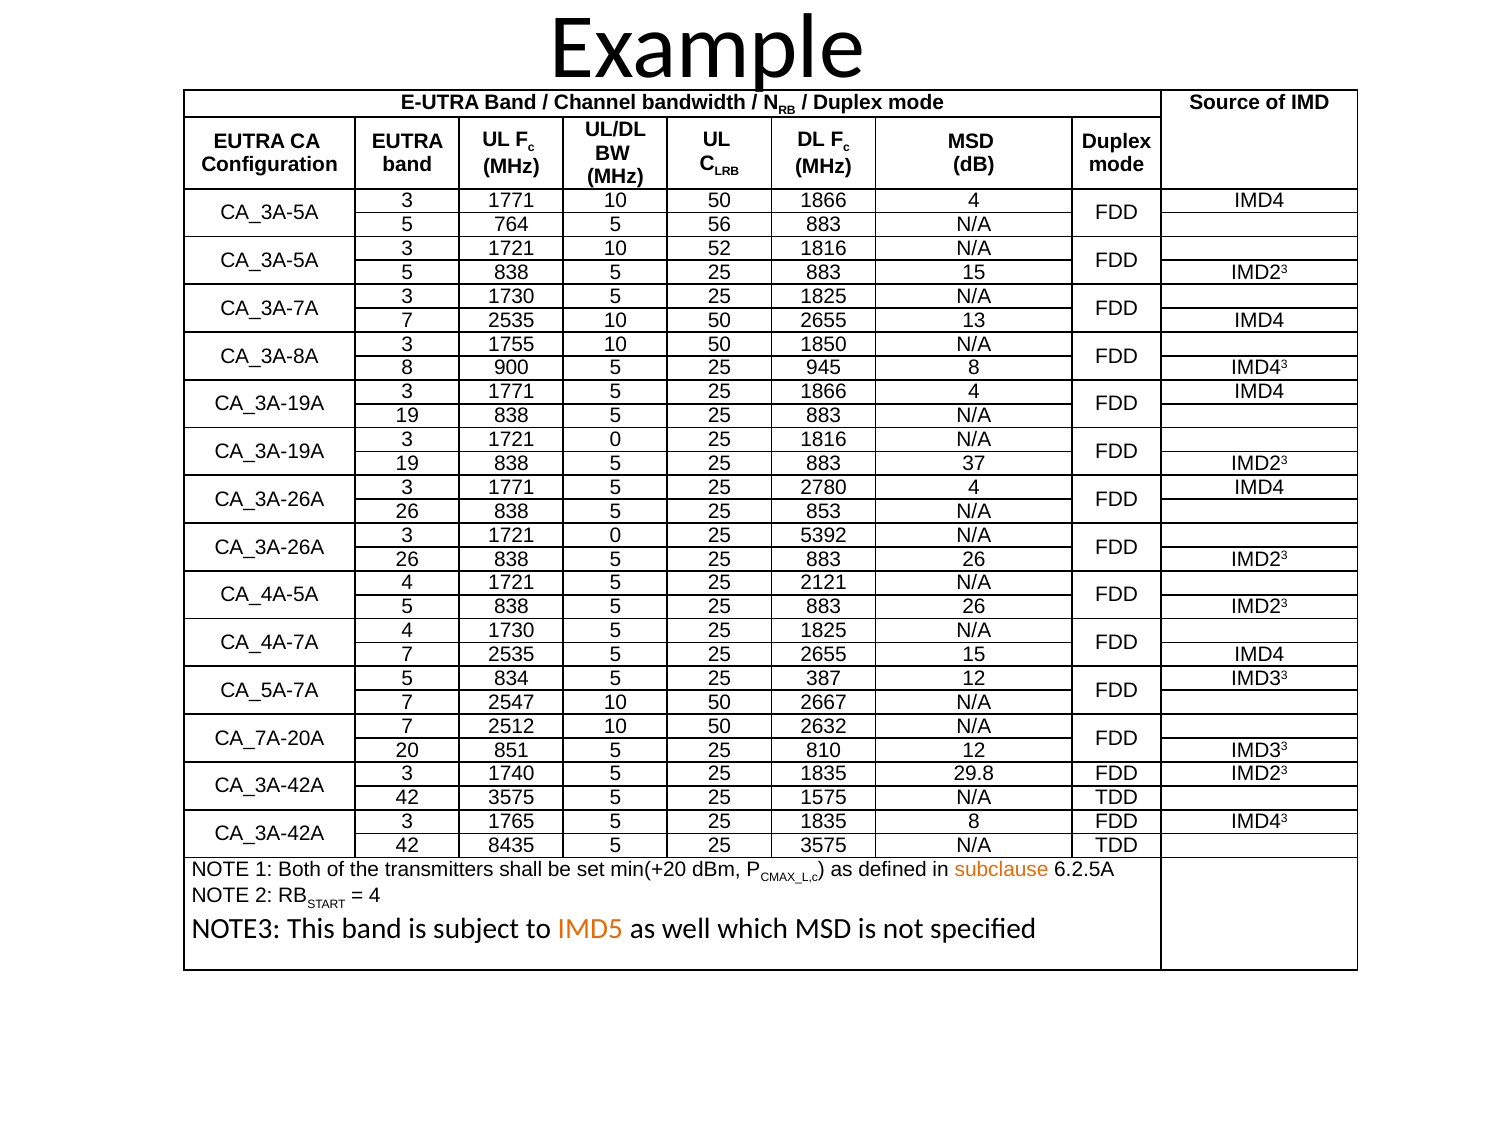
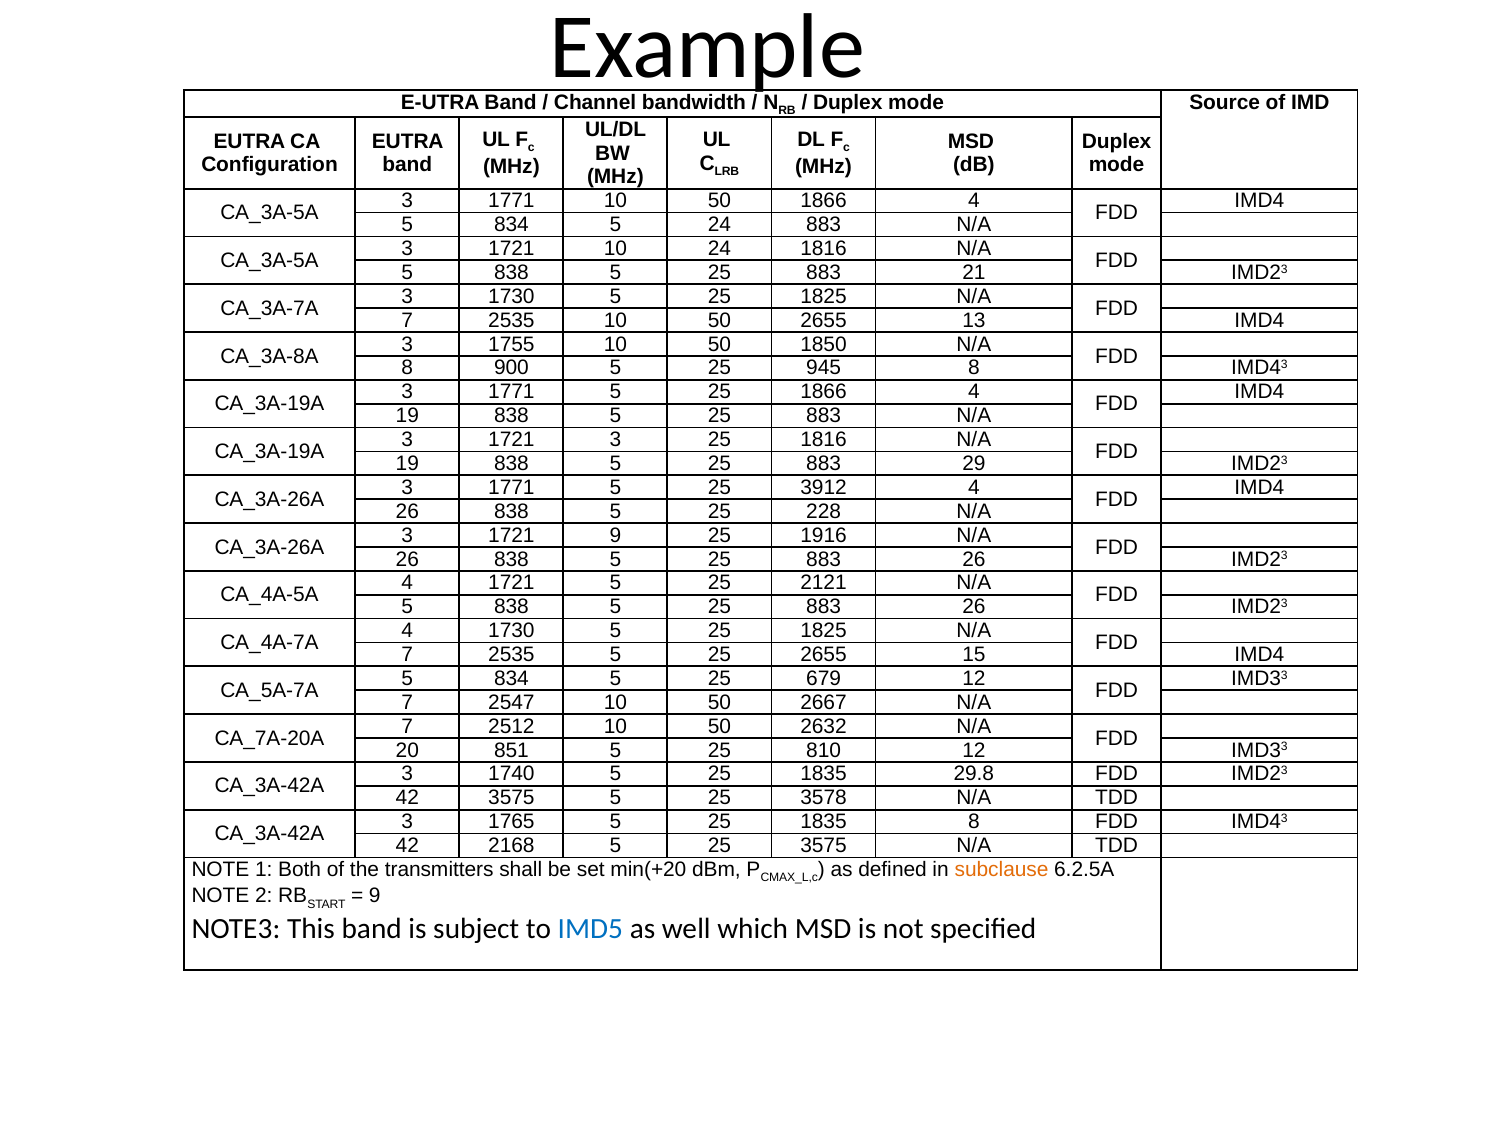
764: 764 -> 834 (511, 225)
5 56: 56 -> 24 (719, 225)
10 52: 52 -> 24 (719, 249)
883 15: 15 -> 21 (974, 273)
0: 0 -> 3 (615, 440)
37: 37 -> 29 (974, 464)
2780: 2780 -> 3912 (824, 488)
853: 853 -> 228 (824, 512)
0: 0 -> 9 (615, 535)
5392: 5392 -> 1916 (824, 535)
387: 387 -> 679 (824, 679)
1575: 1575 -> 3578 (824, 798)
8435: 8435 -> 2168 (511, 846)
4: 4 -> 9 (375, 896)
IMD5 colour: orange -> blue (590, 929)
